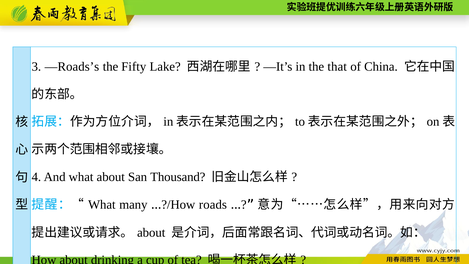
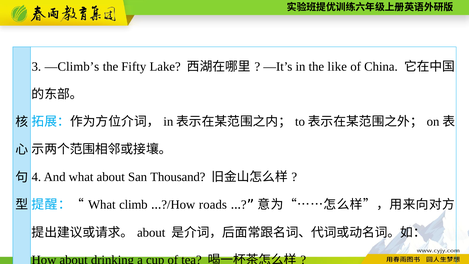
—Roads’s: —Roads’s -> —Climb’s (72, 67)
that: that -> like (337, 67)
many: many -> climb (133, 205)
